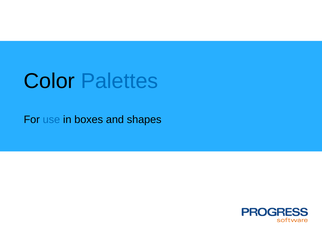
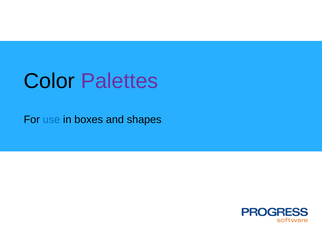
Palettes colour: blue -> purple (119, 81)
